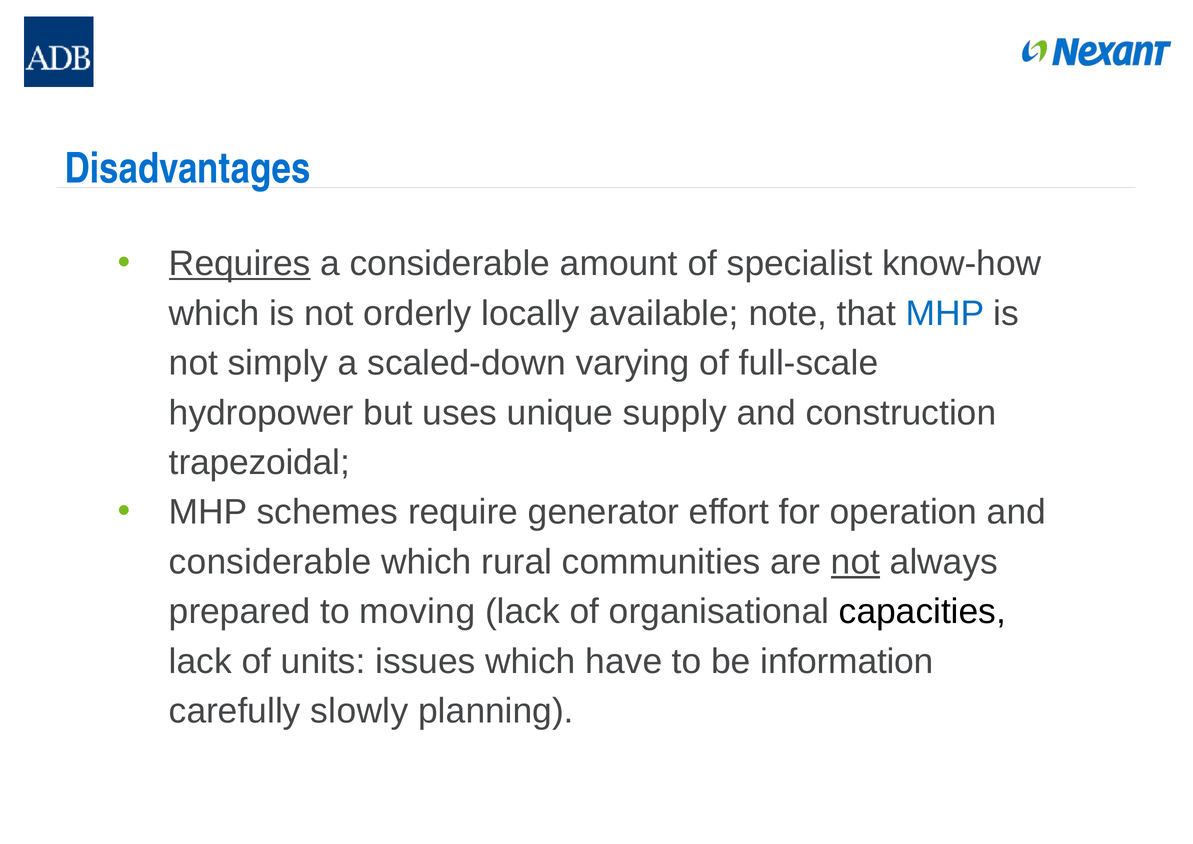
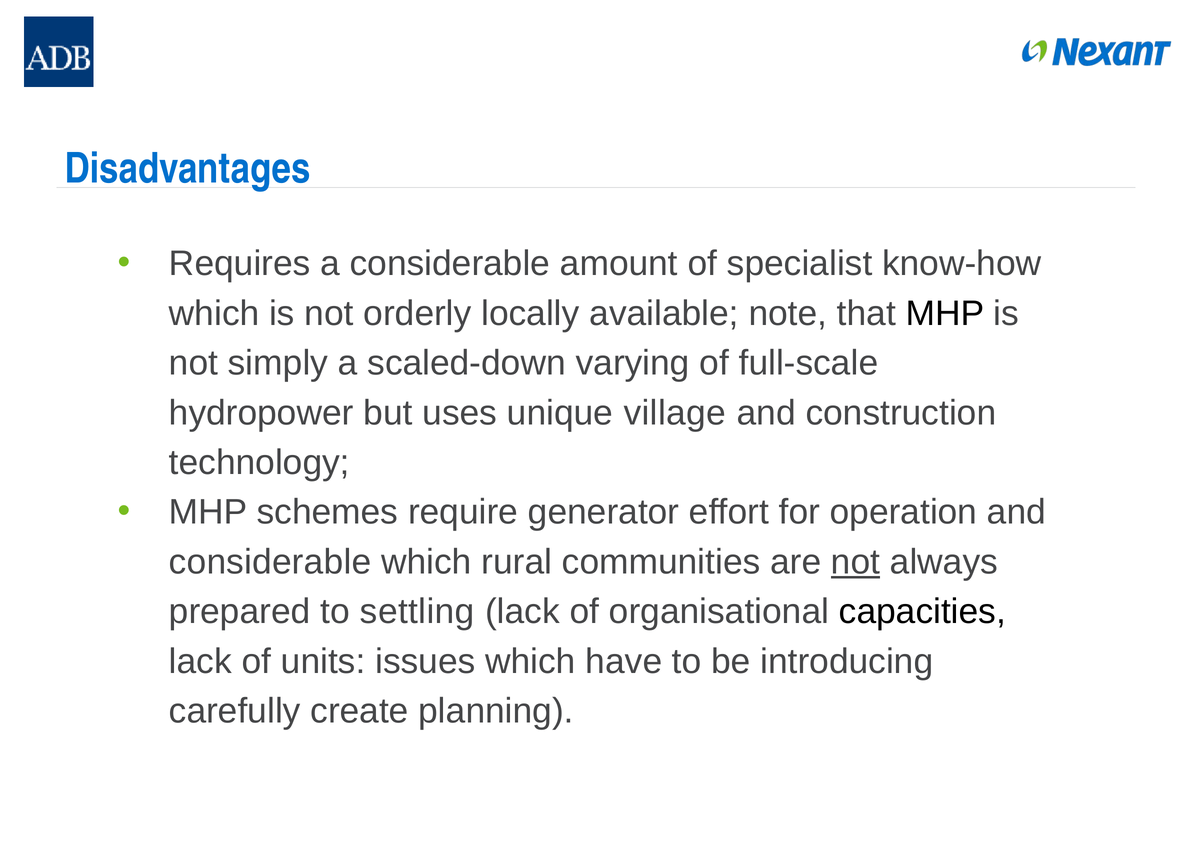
Requires underline: present -> none (240, 264)
MHP colour: blue -> black (945, 314)
supply: supply -> village (675, 413)
trapezoidal: trapezoidal -> technology (259, 463)
moving: moving -> settling (417, 612)
information: information -> introducing (847, 661)
slowly: slowly -> create (360, 711)
